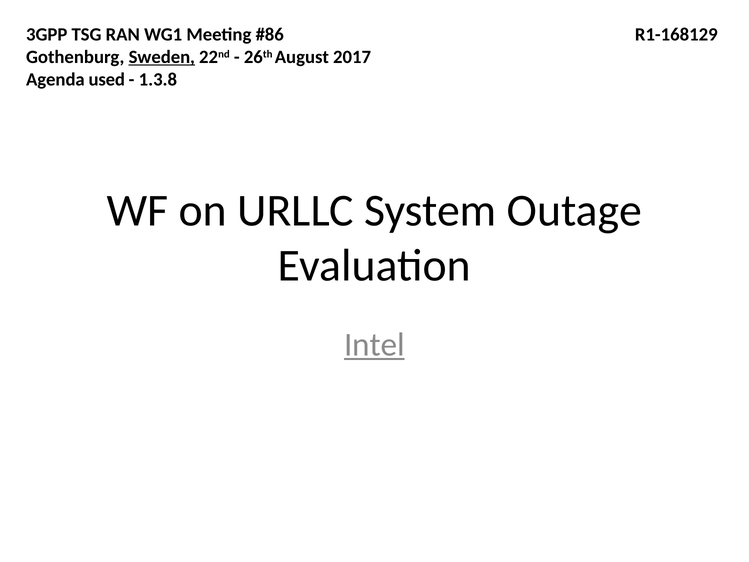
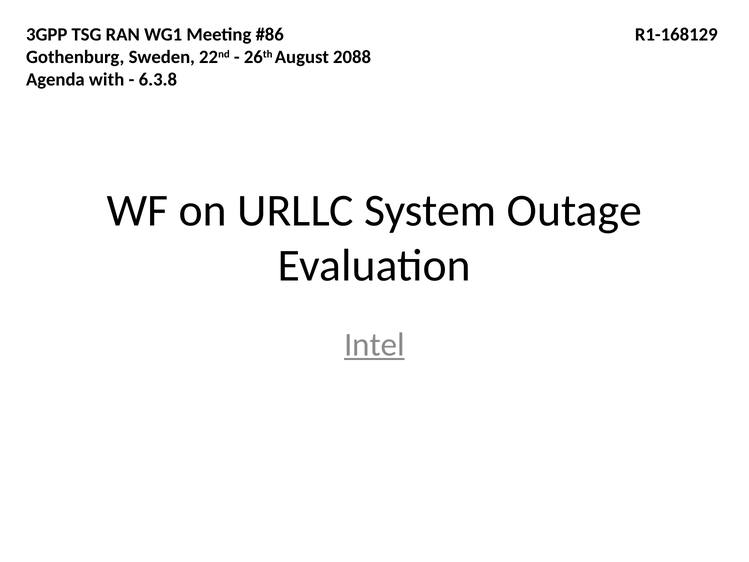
Sweden underline: present -> none (162, 57)
2017: 2017 -> 2088 (352, 57)
used: used -> with (107, 80)
1.3.8: 1.3.8 -> 6.3.8 (158, 80)
